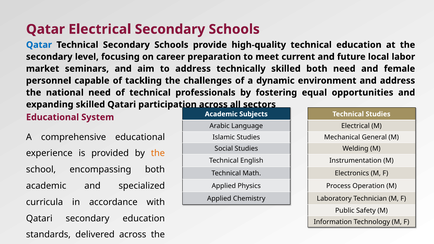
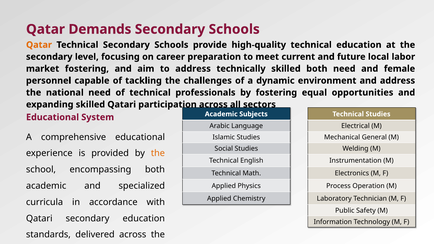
Qatar Electrical: Electrical -> Demands (100, 29)
Qatar colour: blue -> orange (39, 45)
market seminars: seminars -> fostering (87, 69)
